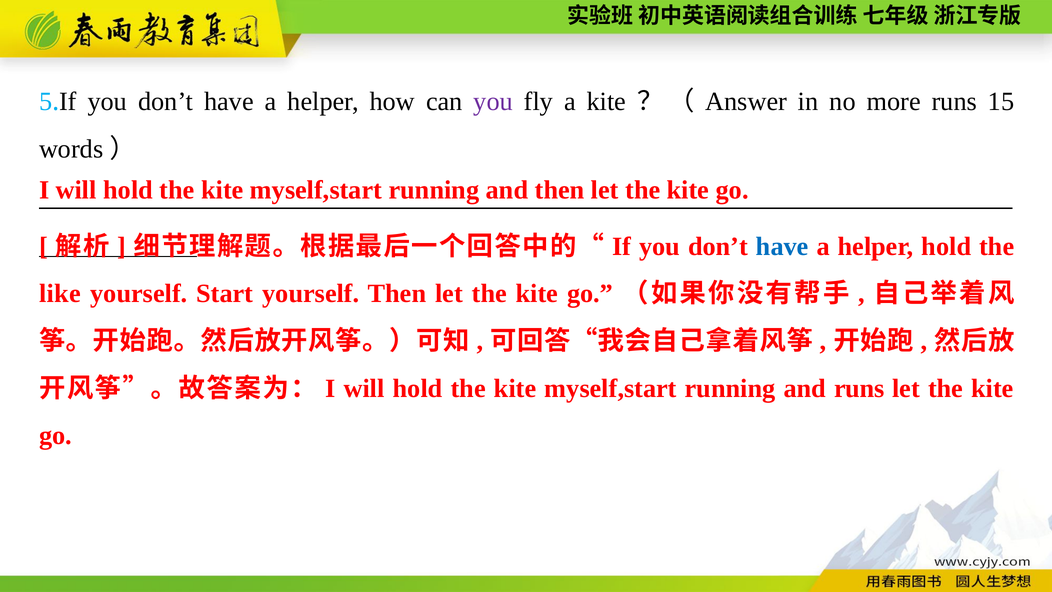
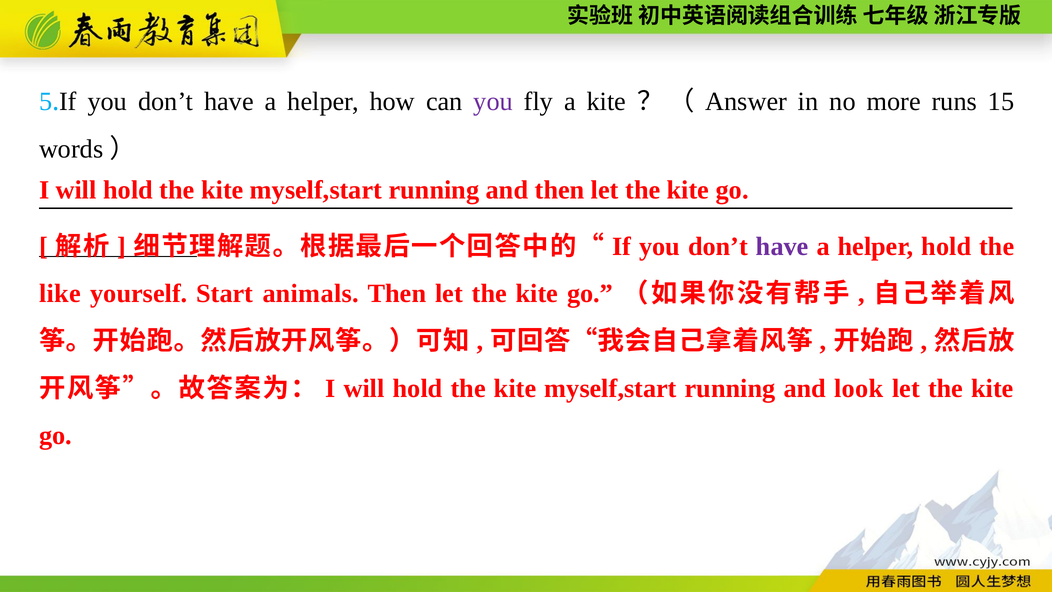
have colour: blue -> purple (782, 246)
Start yourself: yourself -> animals (311, 294)
and runs: runs -> look (859, 388)
